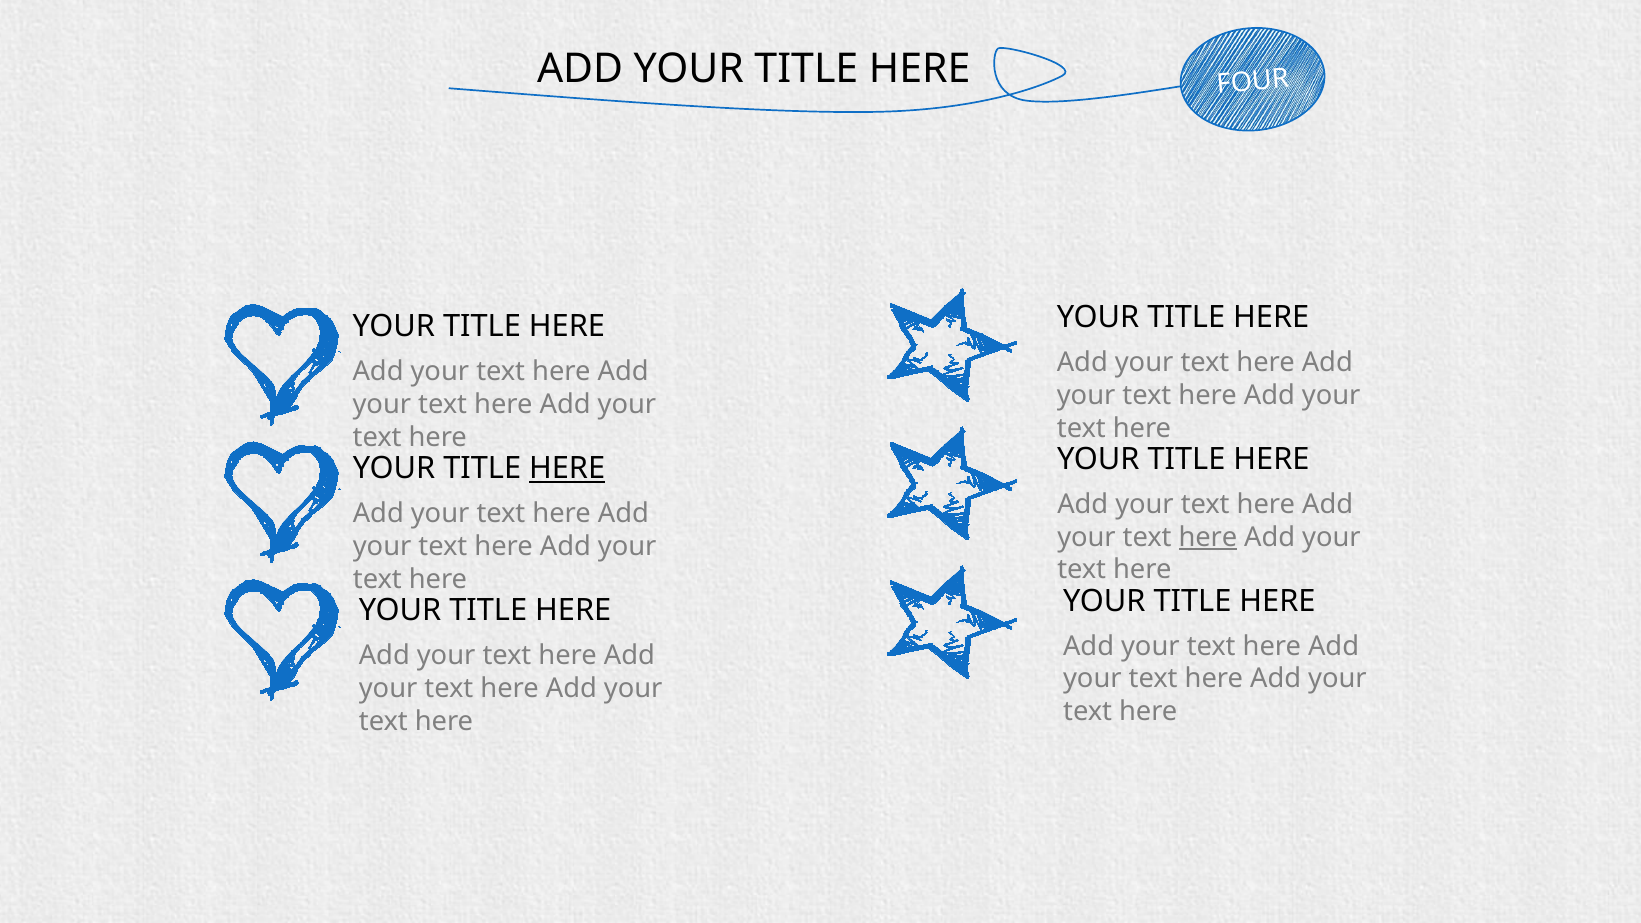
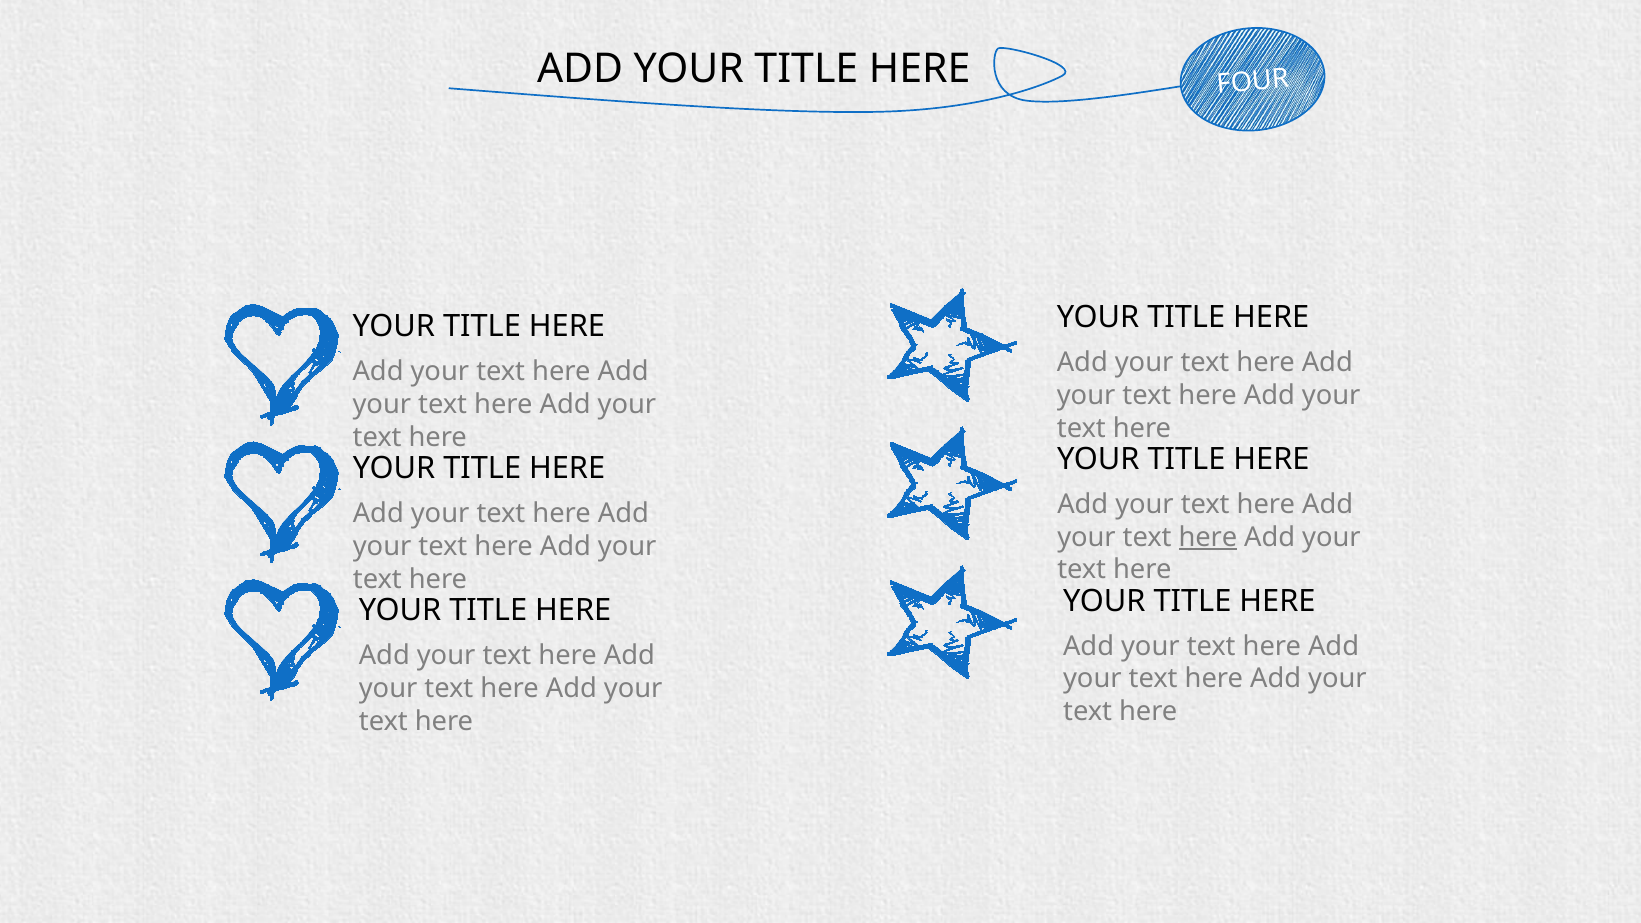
HERE underline: present -> none (567, 468)
